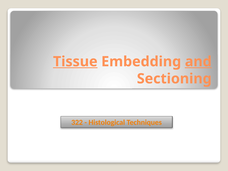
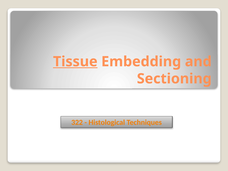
and underline: present -> none (198, 62)
